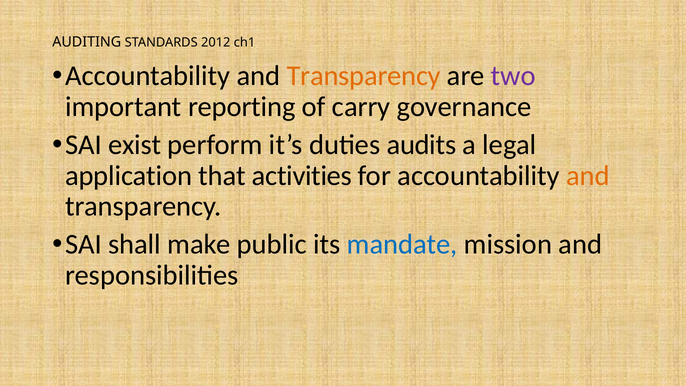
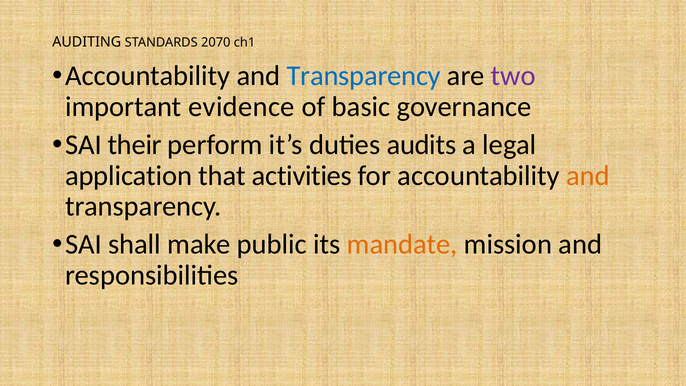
2012: 2012 -> 2070 (216, 43)
Transparency colour: orange -> blue (364, 76)
reporting: reporting -> evidence (242, 107)
carry: carry -> basic (361, 107)
exist: exist -> their (135, 145)
mandate colour: blue -> orange (402, 244)
